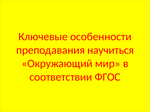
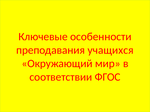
научиться: научиться -> учащихся (110, 50)
